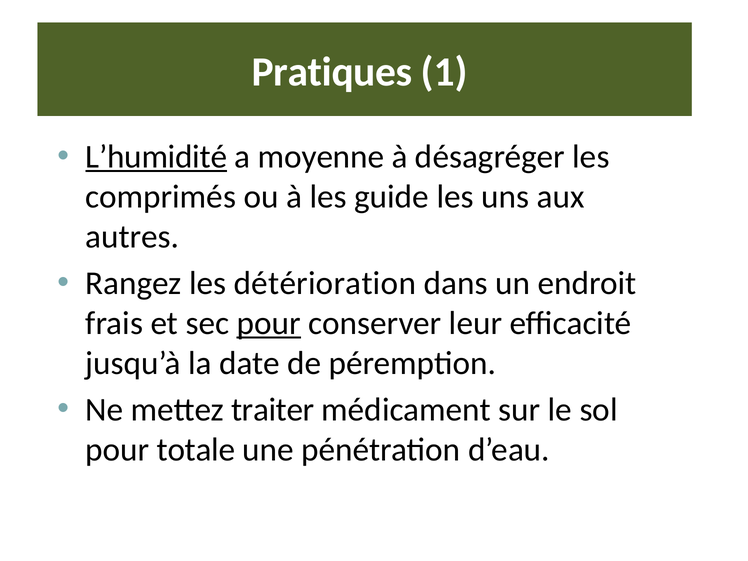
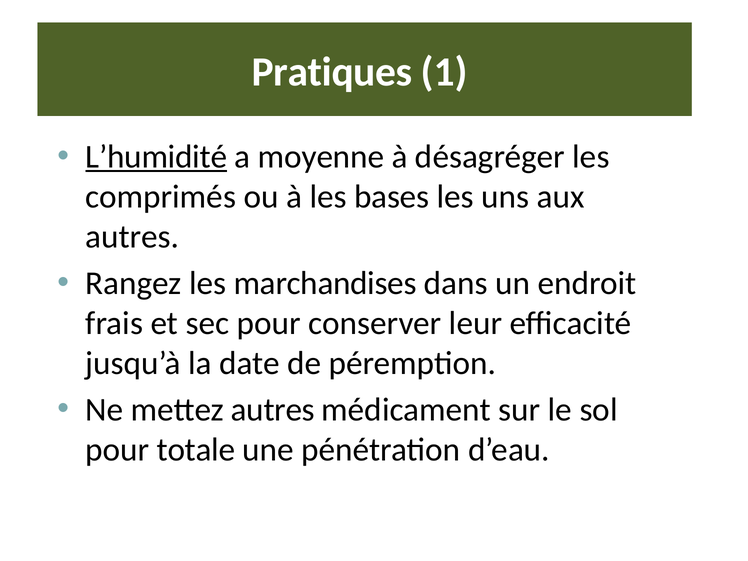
guide: guide -> bases (392, 197)
détérioration: détérioration -> marchandises (325, 283)
pour underline: present -> none (269, 323)
mettez traiter: traiter -> autres (273, 410)
